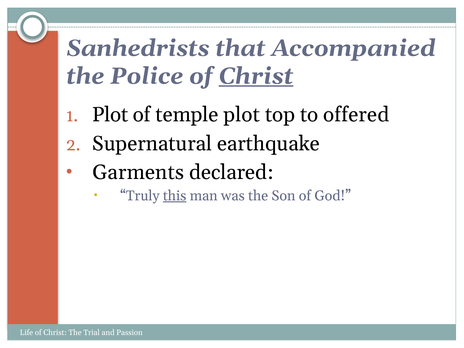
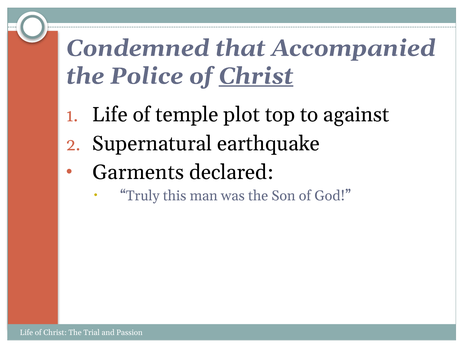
Sanhedrists: Sanhedrists -> Condemned (138, 48)
Plot: Plot -> Life (110, 115)
offered: offered -> against (356, 115)
this underline: present -> none (175, 196)
